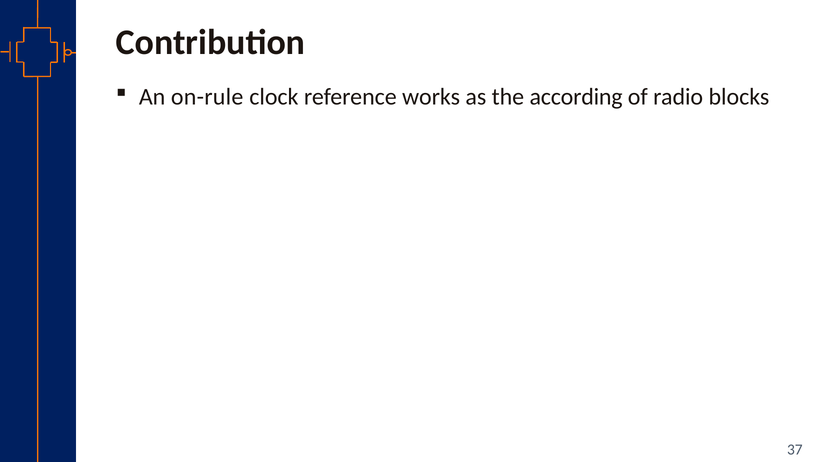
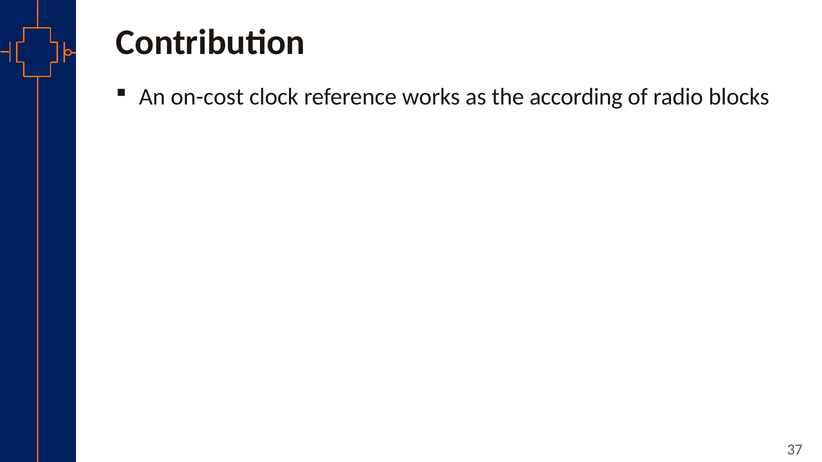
on-rule: on-rule -> on-cost (207, 97)
